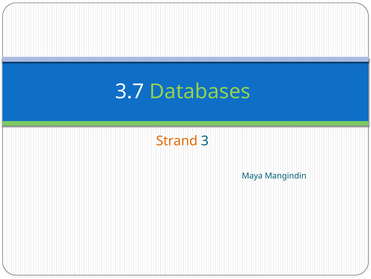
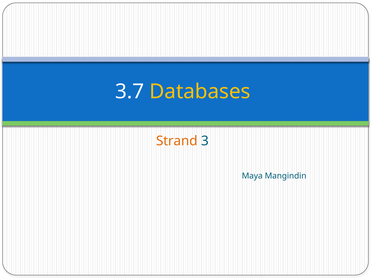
Databases colour: light green -> yellow (200, 91)
